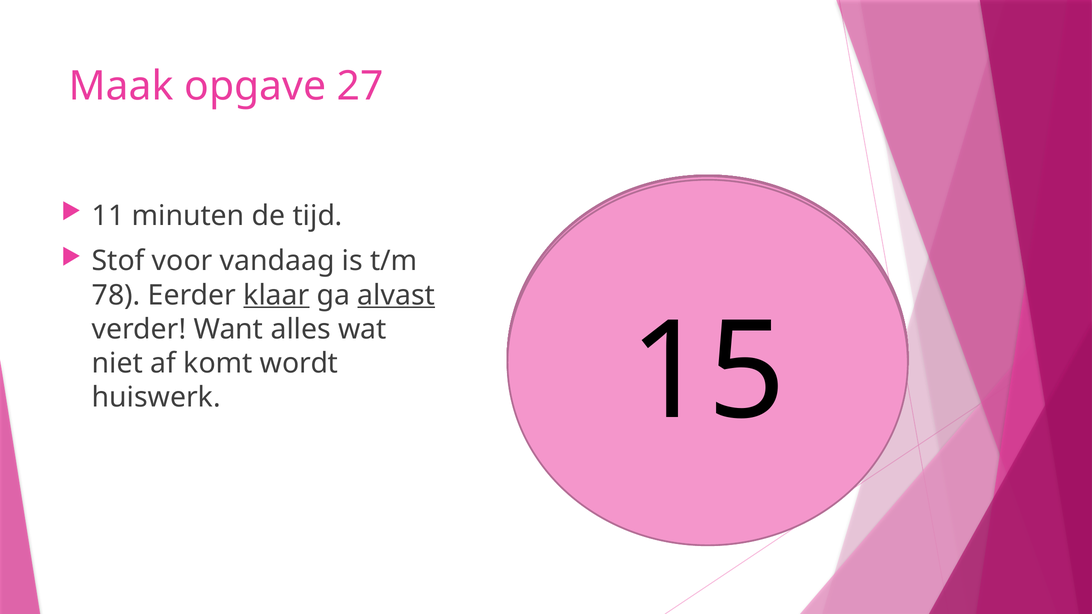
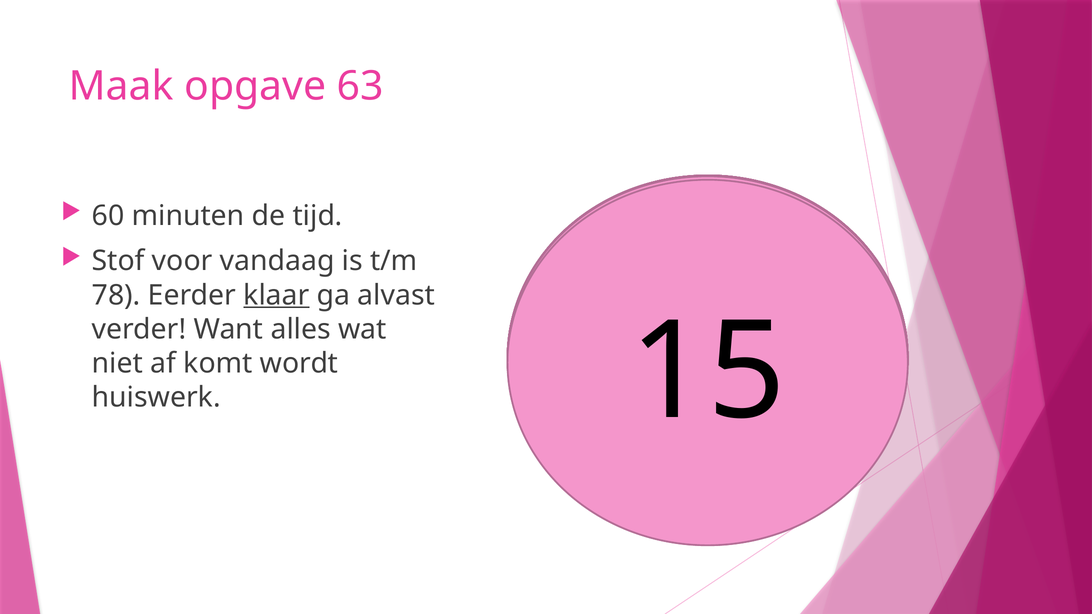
27: 27 -> 63 (360, 86)
11: 11 -> 60 (108, 216)
alvast underline: present -> none (396, 295)
